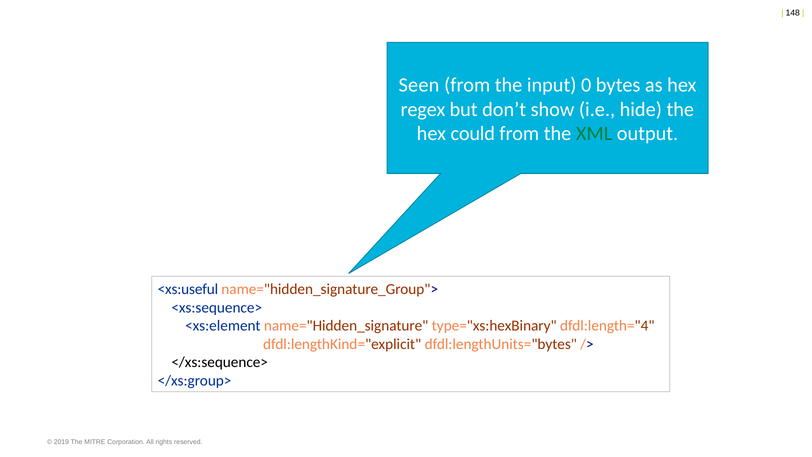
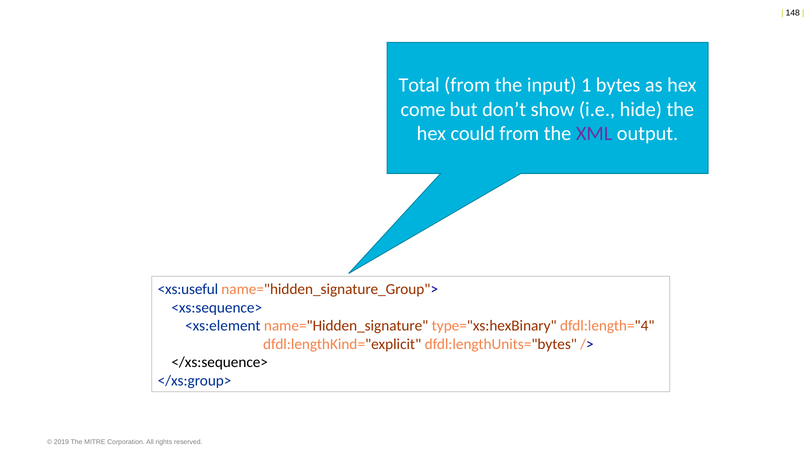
Seen: Seen -> Total (419, 85)
0: 0 -> 1 (586, 85)
regex: regex -> come (423, 109)
XML colour: green -> purple (594, 134)
